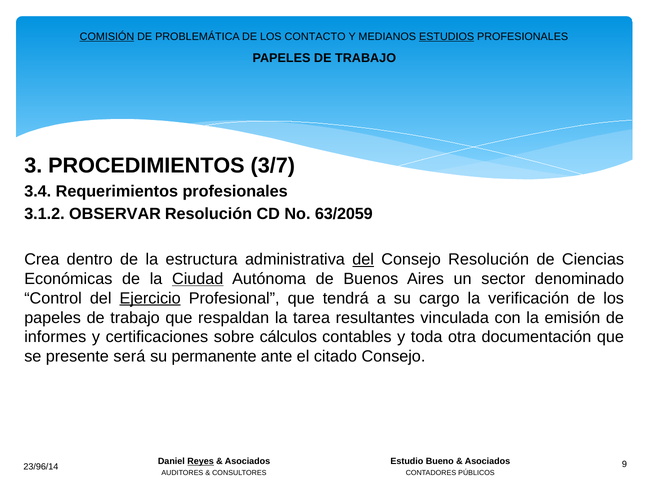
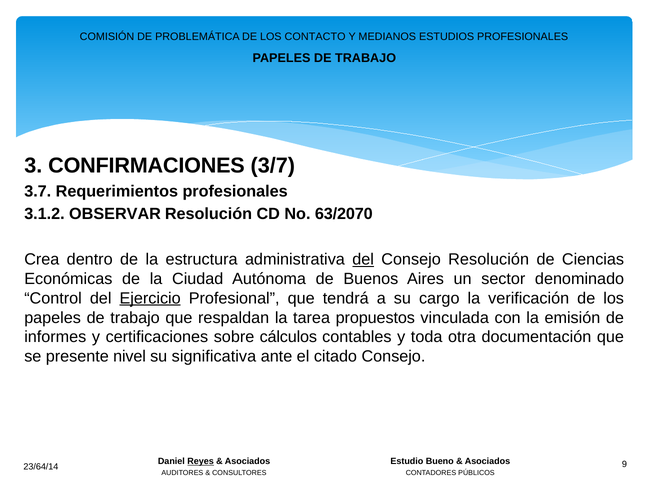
COMISIÓN underline: present -> none (107, 36)
ESTUDIOS underline: present -> none (447, 36)
PROCEDIMIENTOS: PROCEDIMIENTOS -> CONFIRMACIONES (146, 166)
3.4: 3.4 -> 3.7 (38, 191)
63/2059: 63/2059 -> 63/2070 (344, 214)
Ciudad underline: present -> none (198, 279)
resultantes: resultantes -> propuestos (375, 318)
será: será -> nivel (130, 357)
permanente: permanente -> significativa (214, 357)
23/96/14: 23/96/14 -> 23/64/14 (41, 467)
